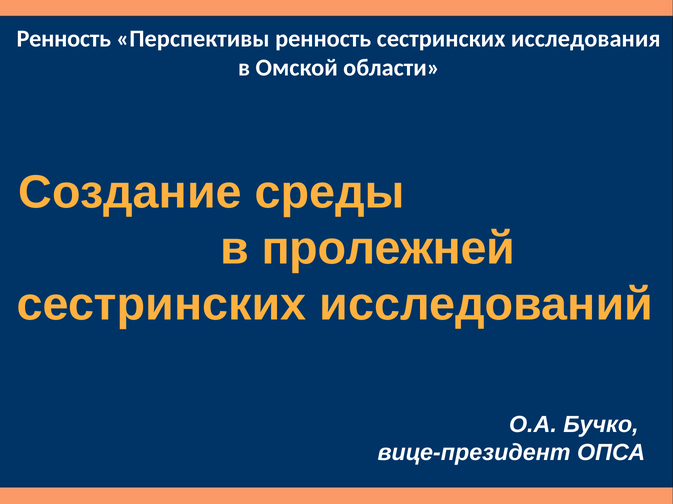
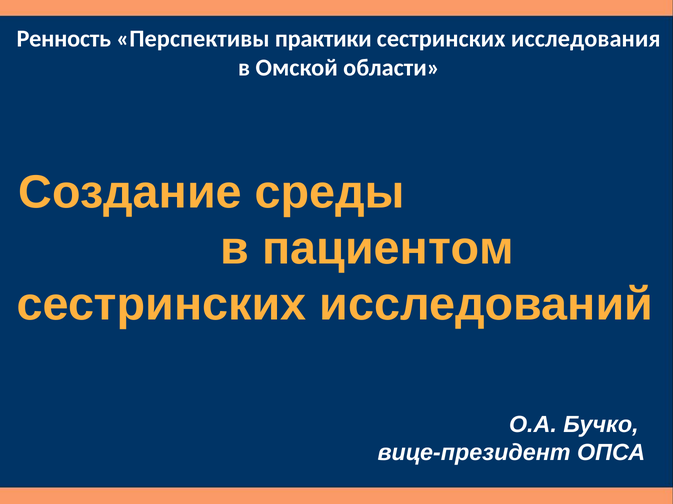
Перспективы ренность: ренность -> практики (323, 39)
пролежней: пролежней -> пациентом (388, 249)
